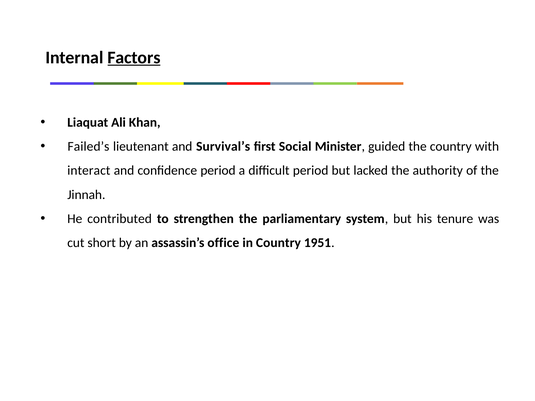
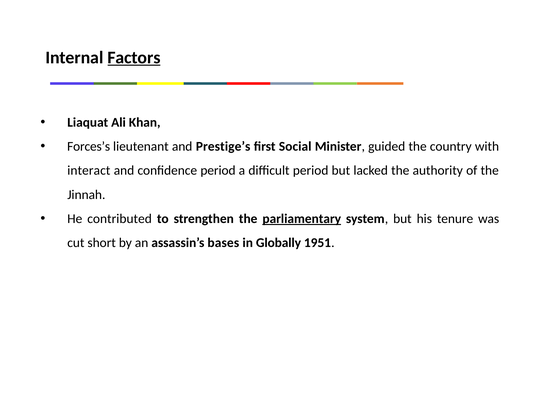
Failed’s: Failed’s -> Forces’s (89, 147)
Survival’s: Survival’s -> Prestige’s (223, 147)
parliamentary underline: none -> present (302, 219)
office: office -> bases (223, 243)
in Country: Country -> Globally (279, 243)
